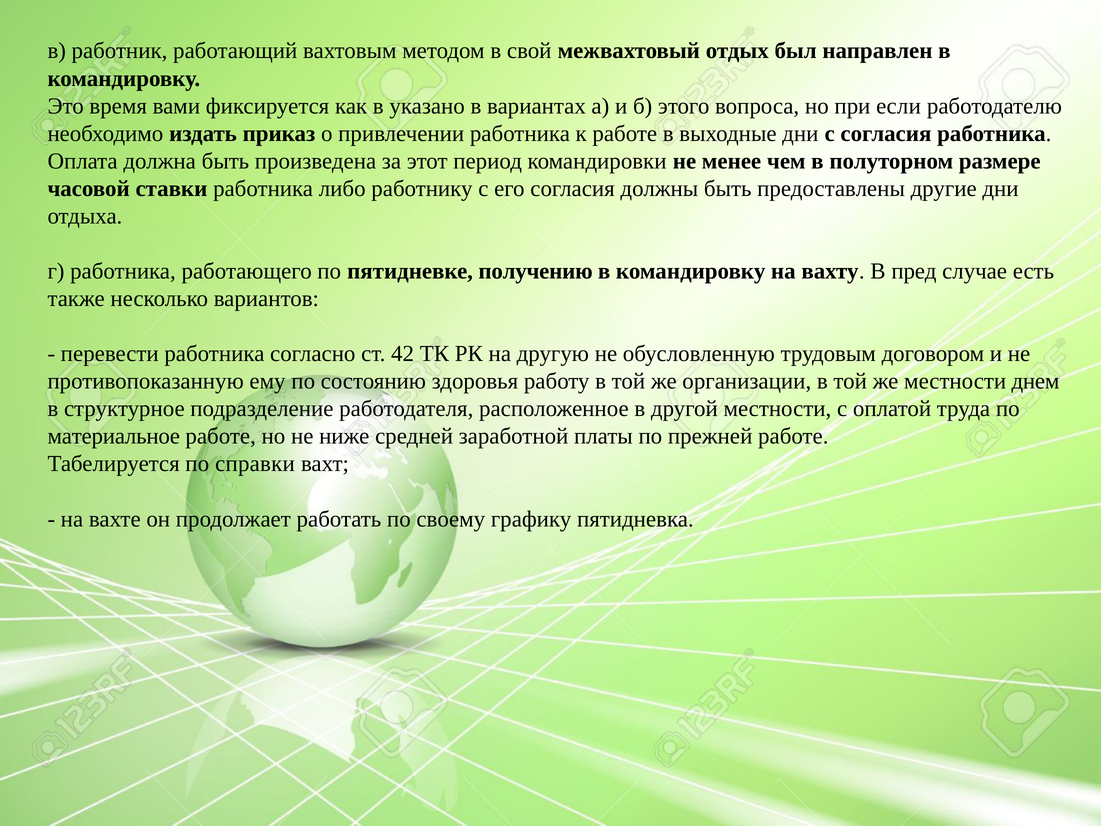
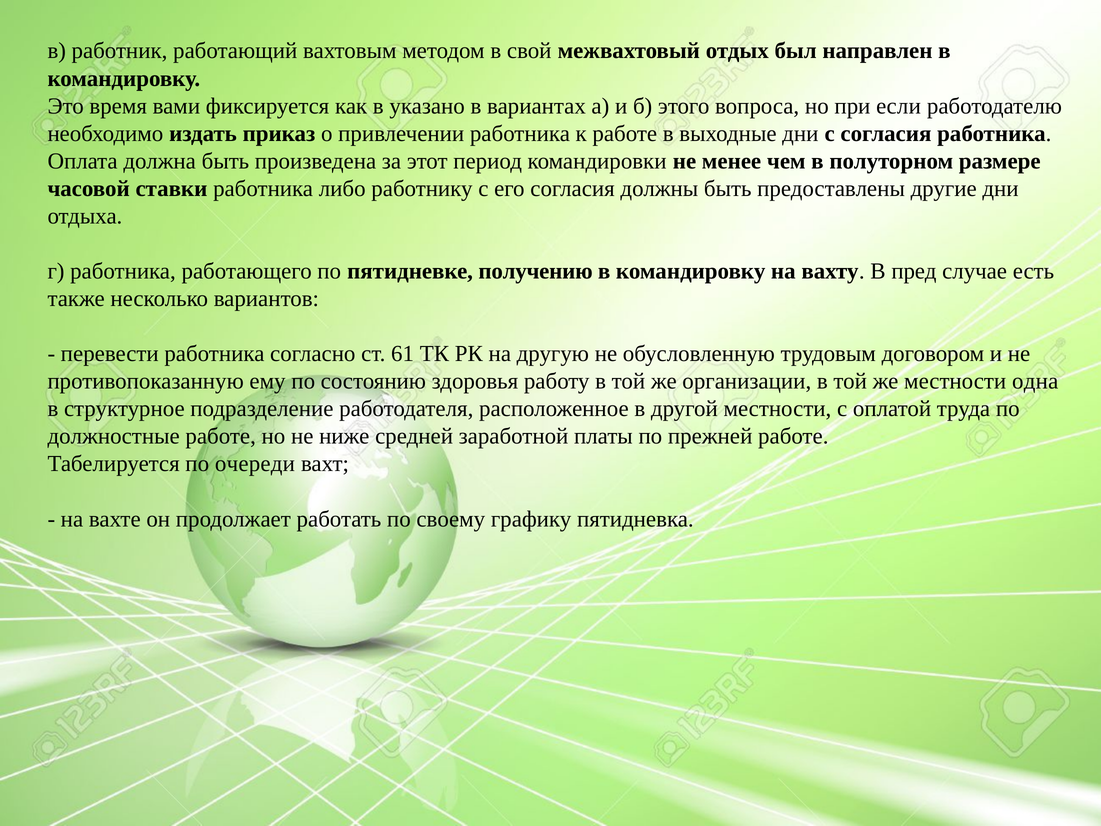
42: 42 -> 61 (403, 354)
днем: днем -> одна (1035, 381)
материальное: материальное -> должностные (114, 436)
справки: справки -> очереди (255, 464)
